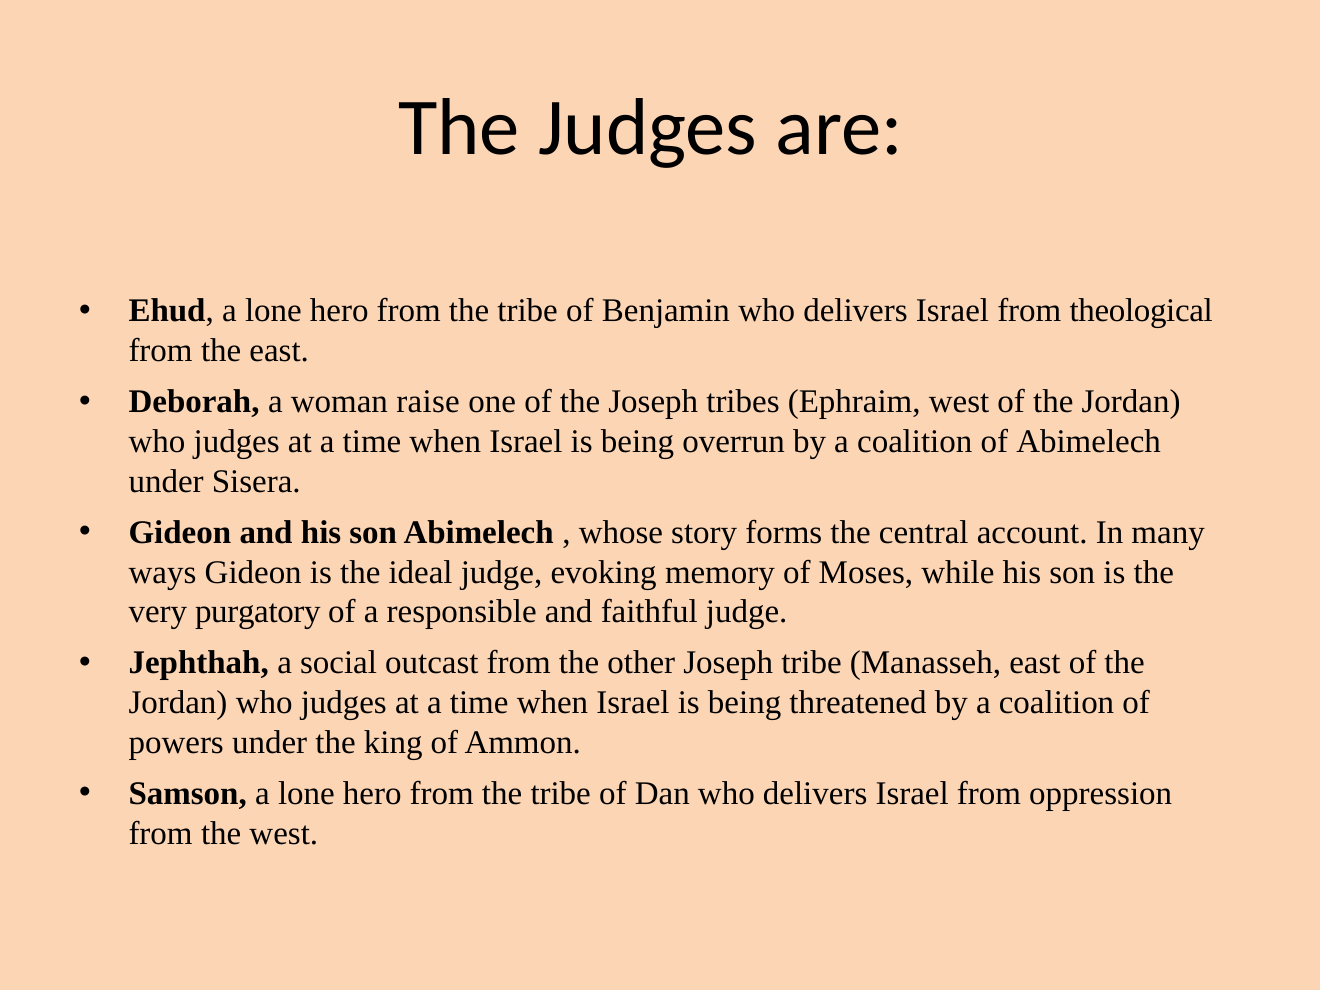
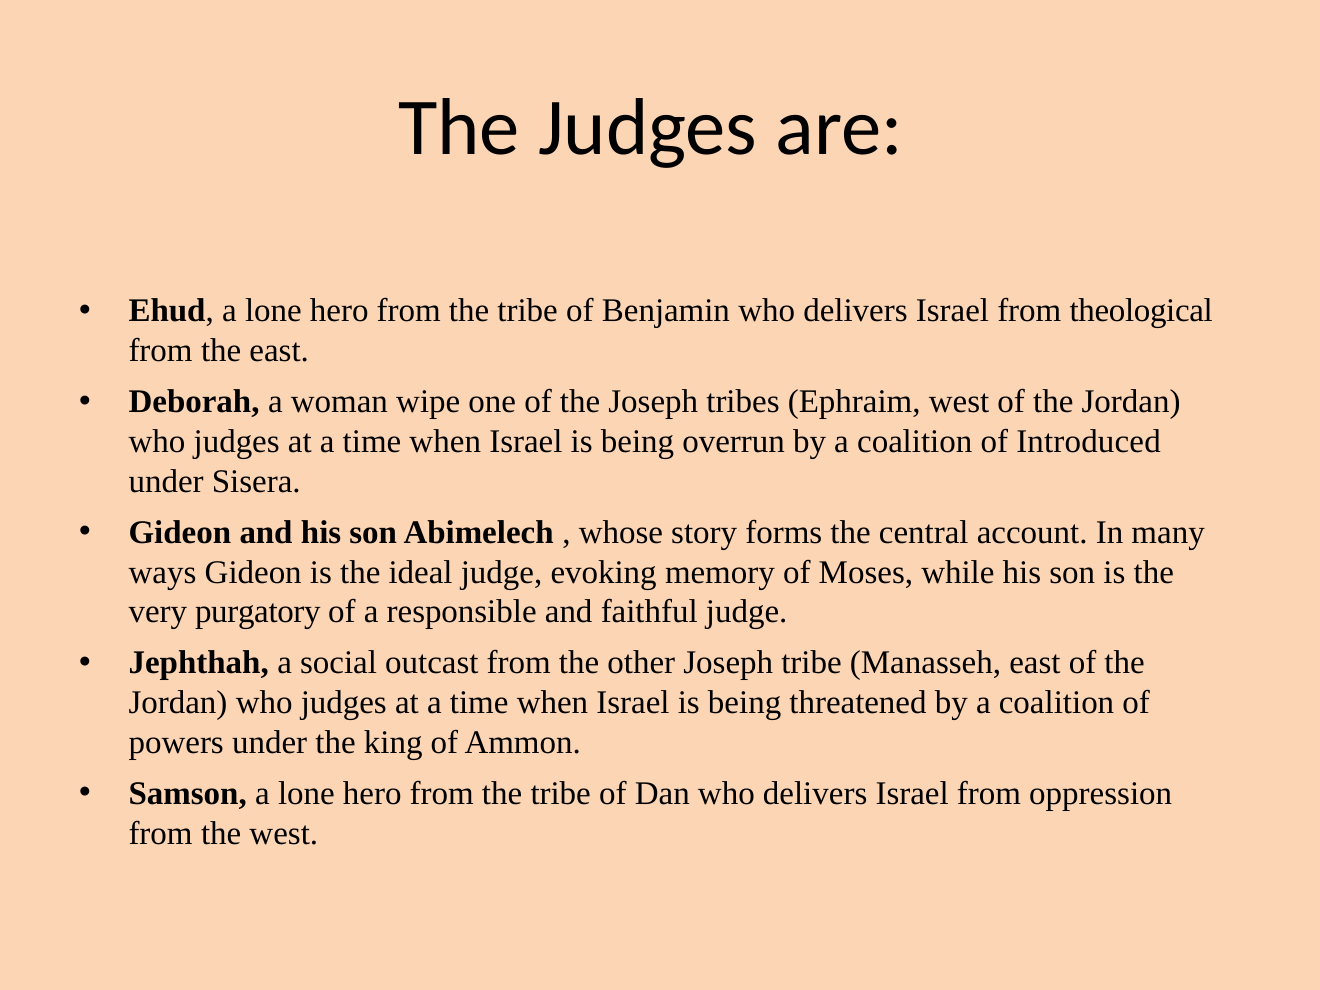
raise: raise -> wipe (428, 402)
of Abimelech: Abimelech -> Introduced (1089, 442)
